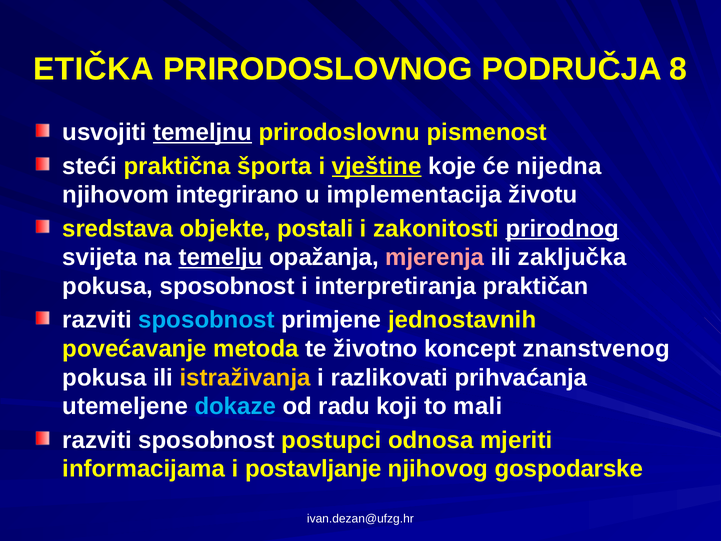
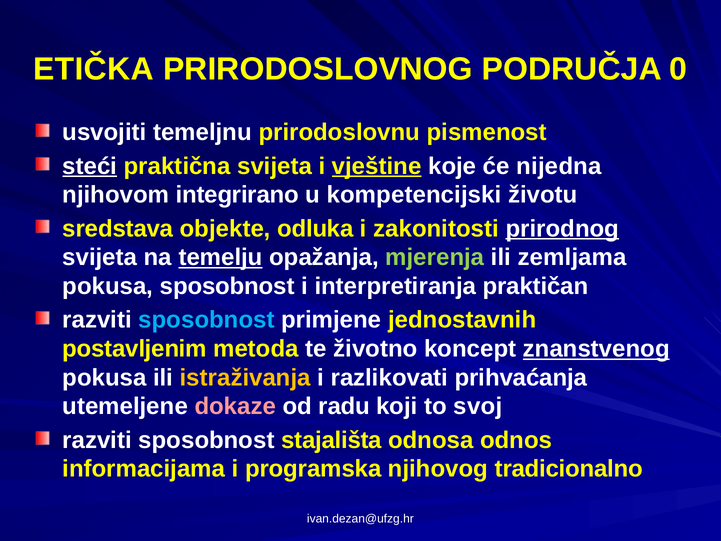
8: 8 -> 0 (678, 69)
temeljnu underline: present -> none (202, 132)
steći underline: none -> present (90, 166)
praktična športa: športa -> svijeta (275, 166)
implementacija: implementacija -> kompetencijski (414, 195)
postali: postali -> odluka (315, 228)
mjerenja colour: pink -> light green (435, 257)
zaključka: zaključka -> zemljama (572, 257)
povećavanje: povećavanje -> postavljenim (135, 349)
znanstvenog underline: none -> present (596, 349)
dokaze colour: light blue -> pink (235, 406)
mali: mali -> svoj (478, 406)
postupci: postupci -> stajališta (332, 440)
mjeriti: mjeriti -> odnos (516, 440)
postavljanje: postavljanje -> programska (313, 469)
gospodarske: gospodarske -> tradicionalno (569, 469)
